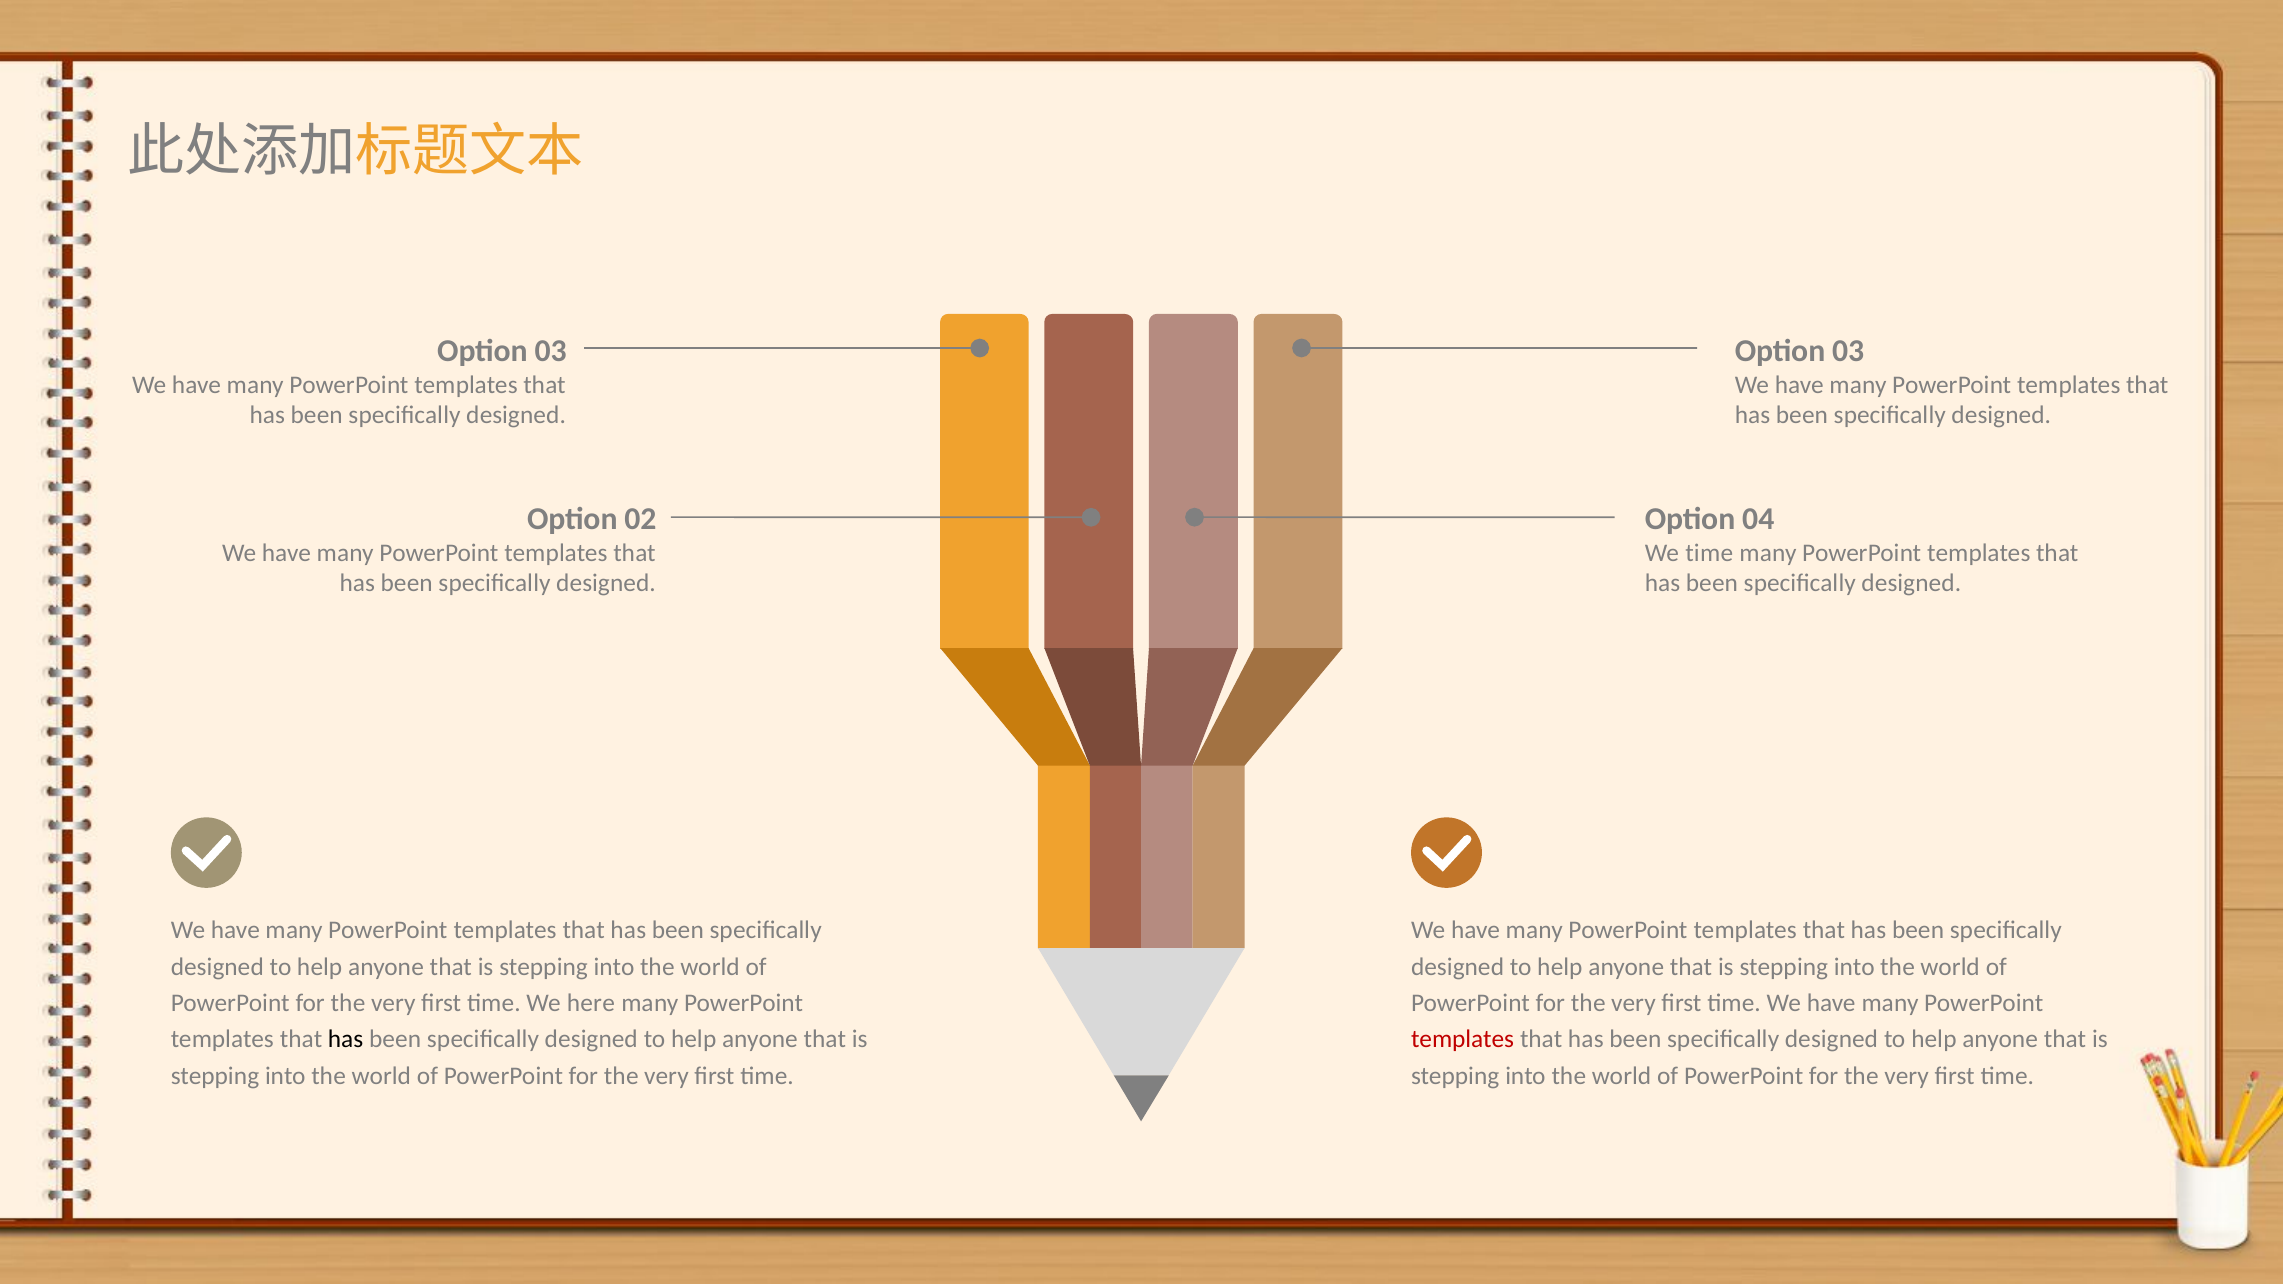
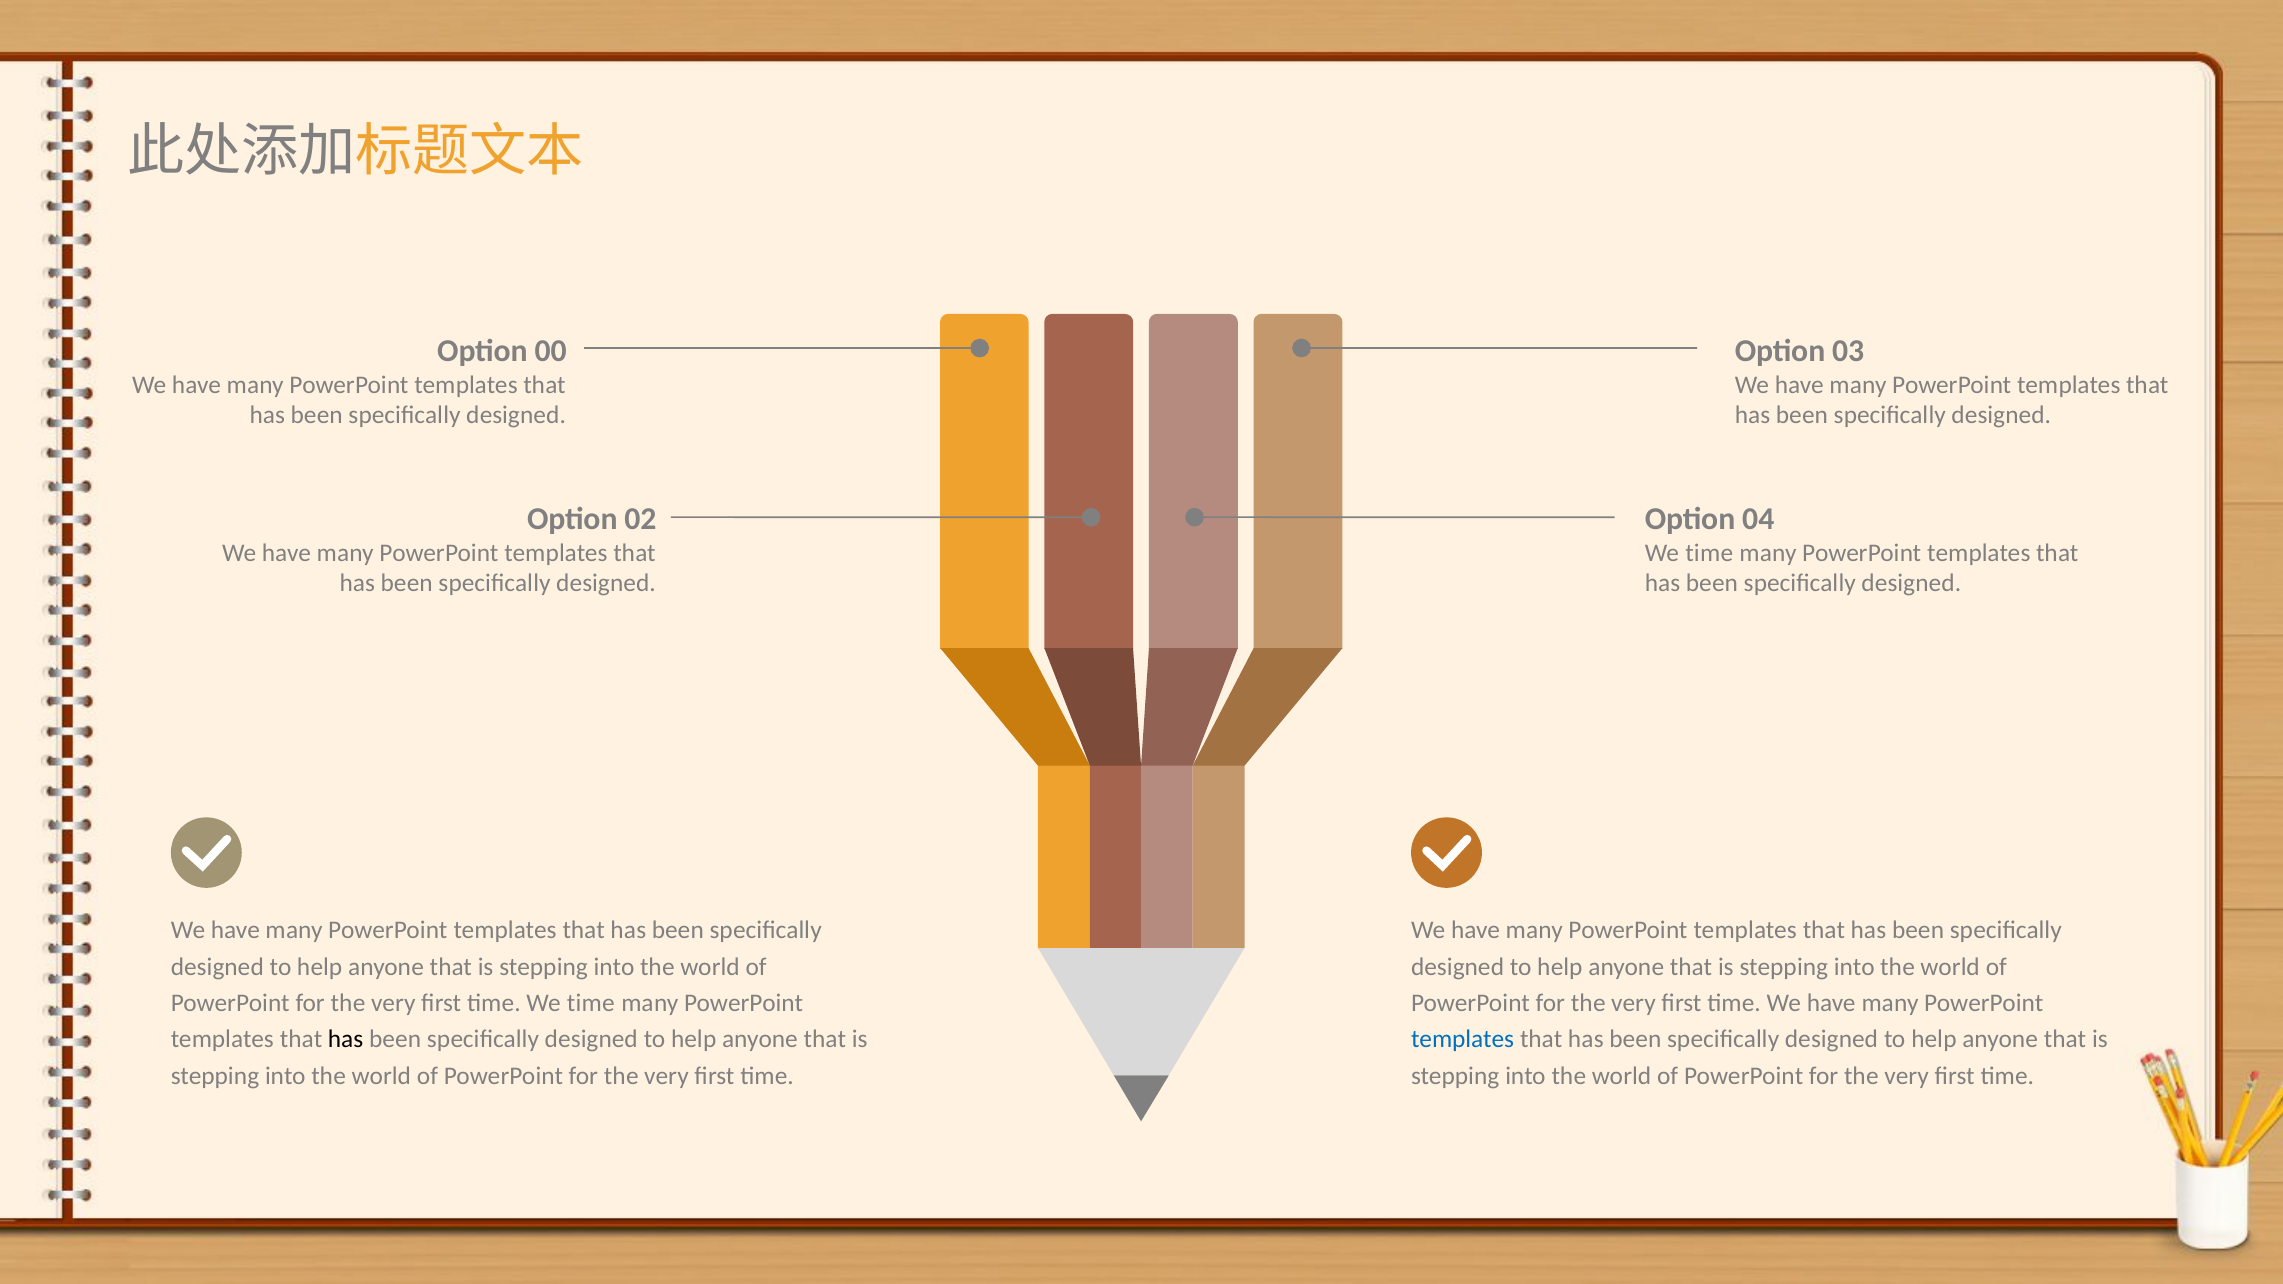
03: 03 -> 00 (551, 351)
time We here: here -> time (591, 1003)
templates colour: red -> blue (1463, 1040)
